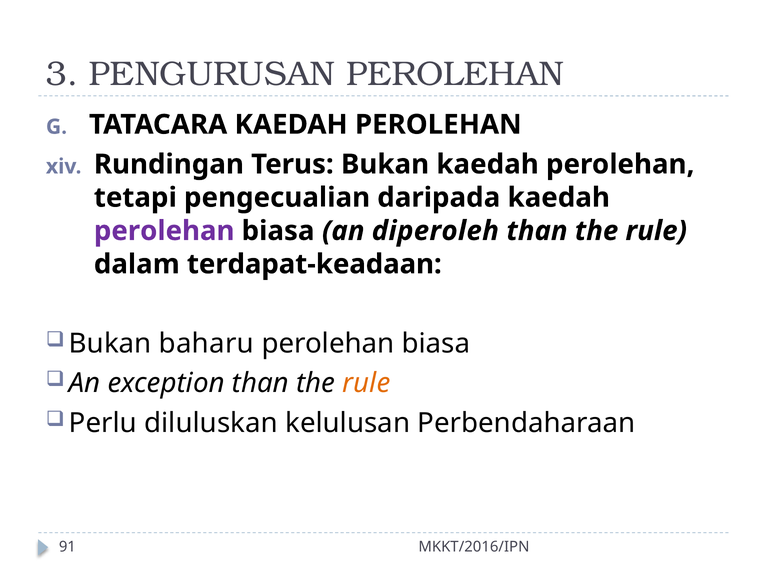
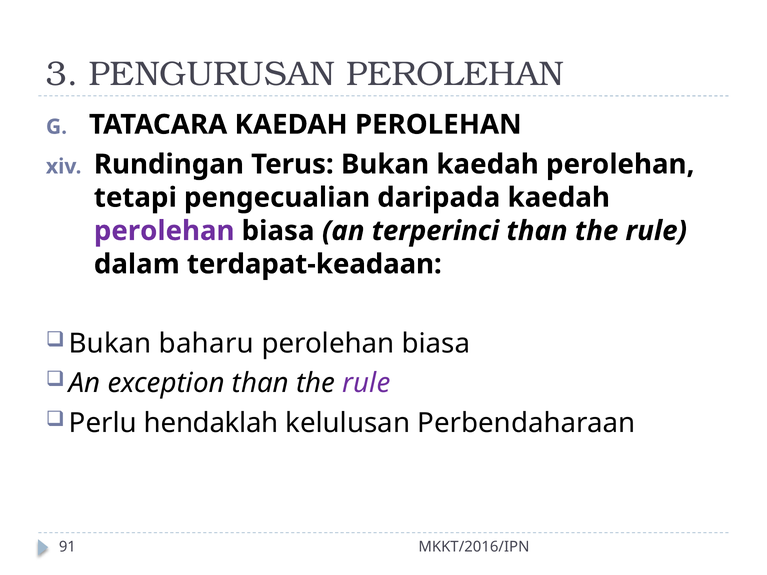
diperoleh: diperoleh -> terperinci (436, 231)
rule colour: orange -> purple (366, 383)
diluluskan: diluluskan -> hendaklah (211, 423)
